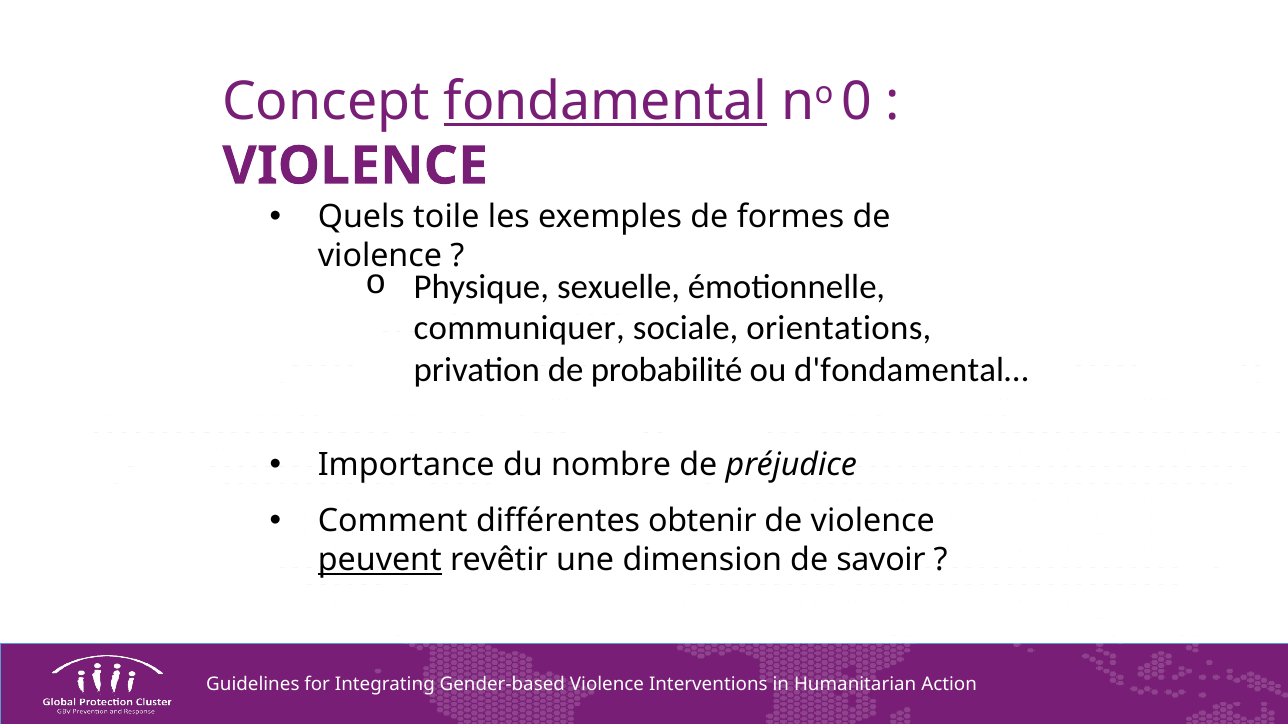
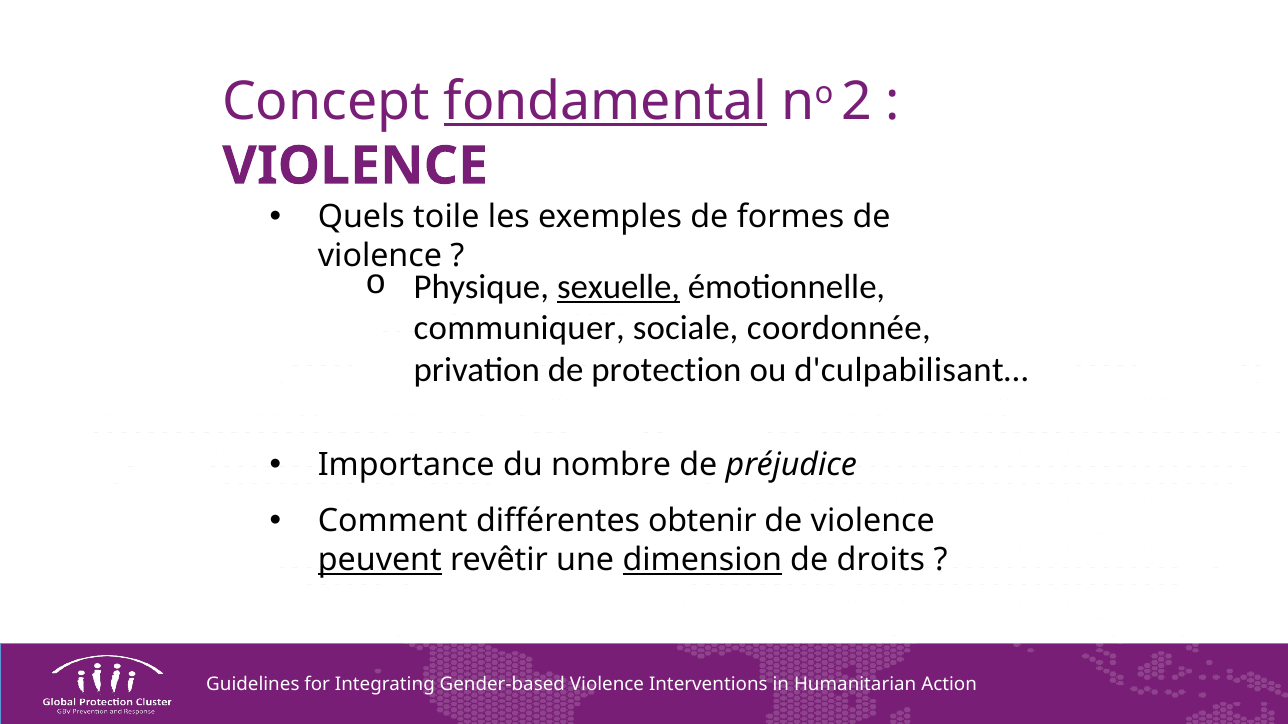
0: 0 -> 2 (857, 102)
sexuelle underline: none -> present (619, 287)
orientations: orientations -> coordonnée (839, 329)
probabilité: probabilité -> protection (666, 370)
d'fondamental…: d'fondamental… -> d'culpabilisant… (911, 370)
dimension underline: none -> present (702, 560)
savoir: savoir -> droits (881, 560)
